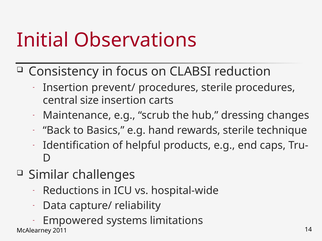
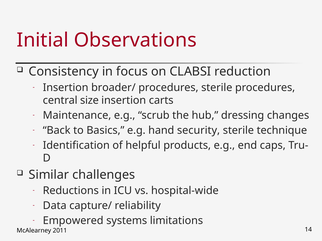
prevent/: prevent/ -> broader/ (113, 88)
rewards: rewards -> security (199, 131)
